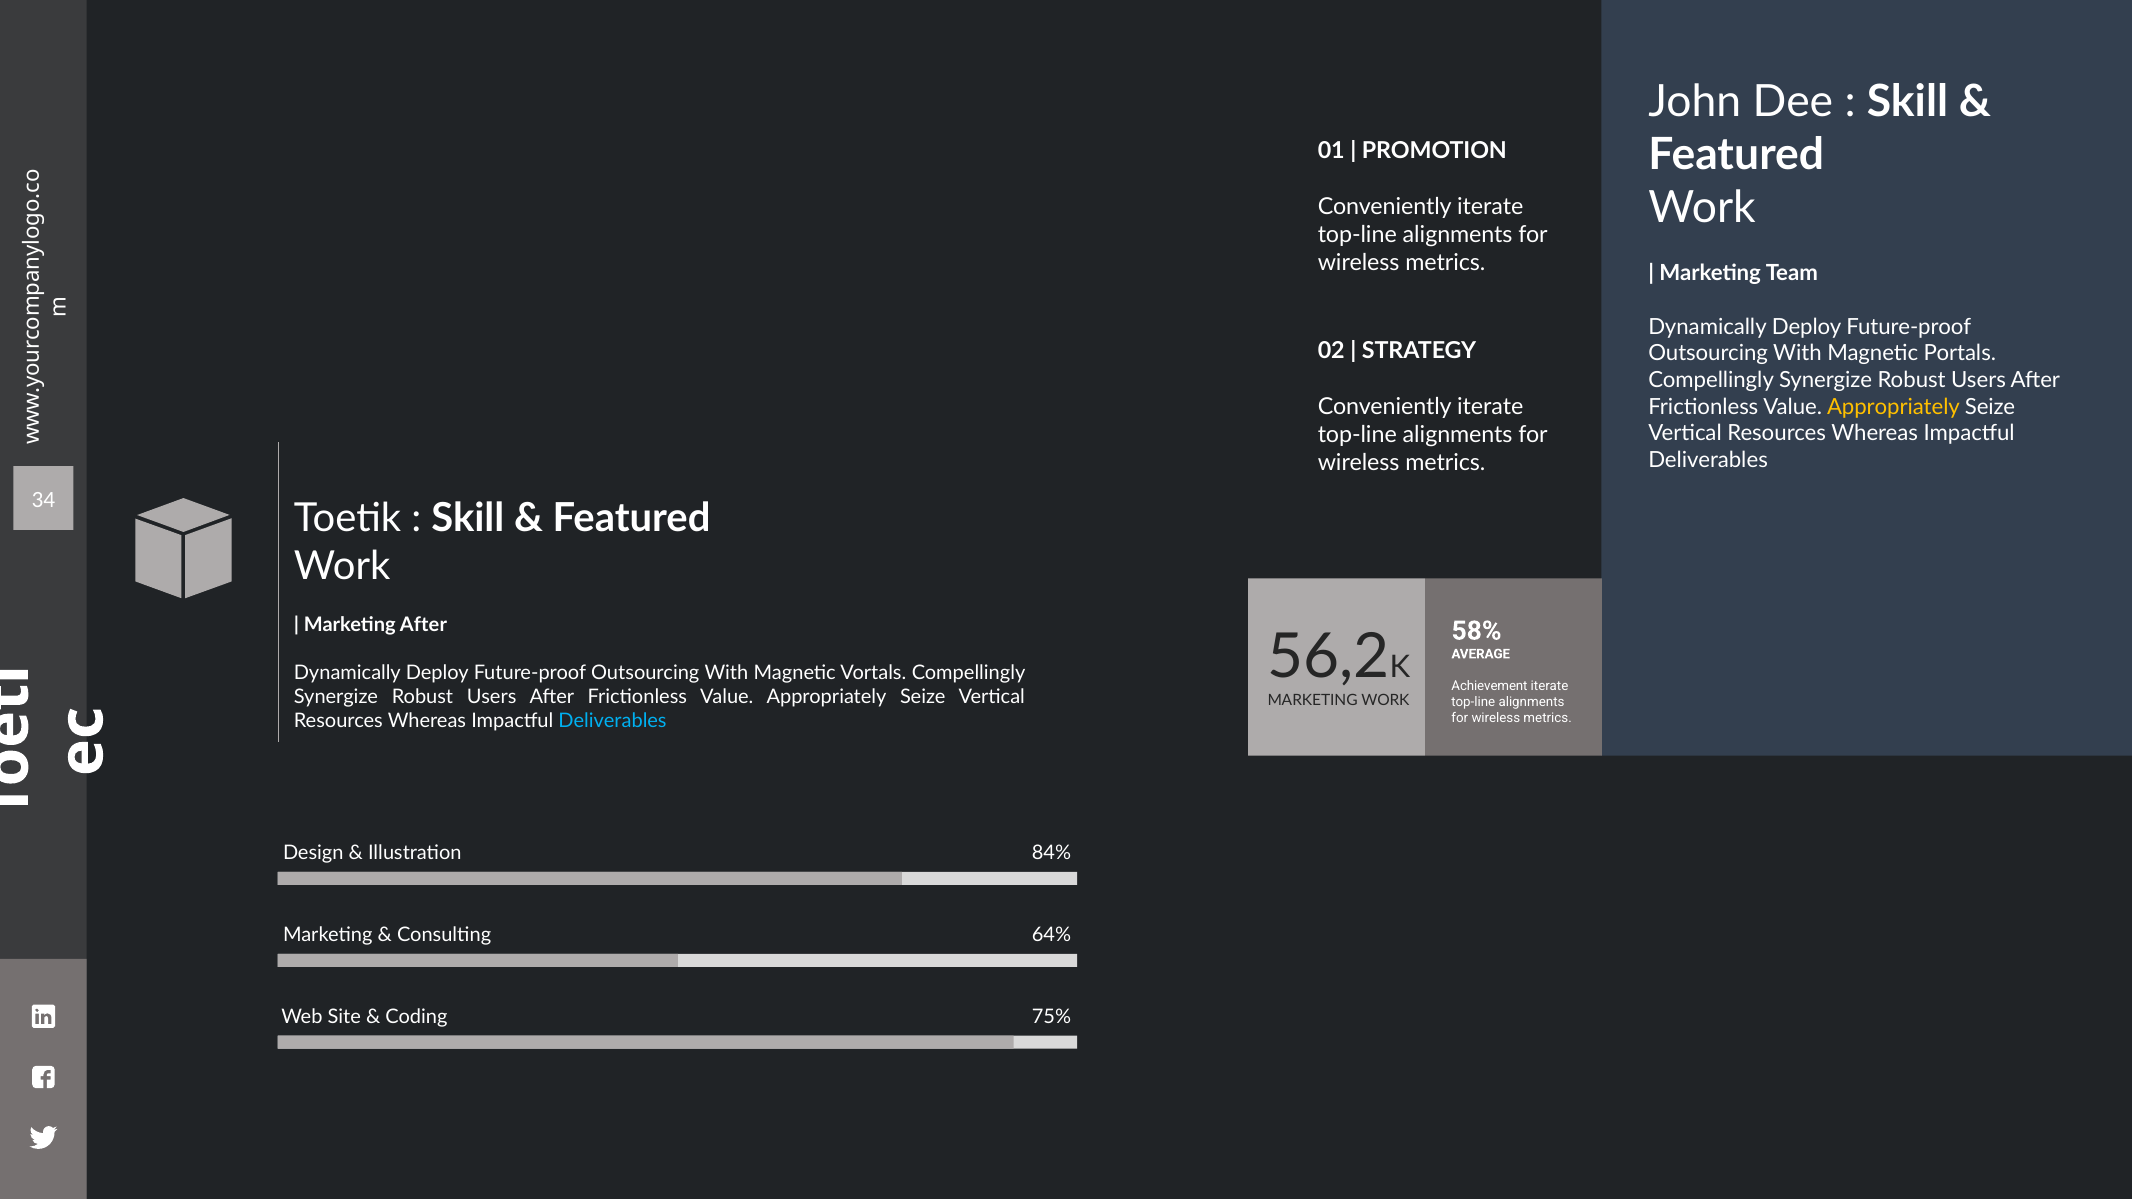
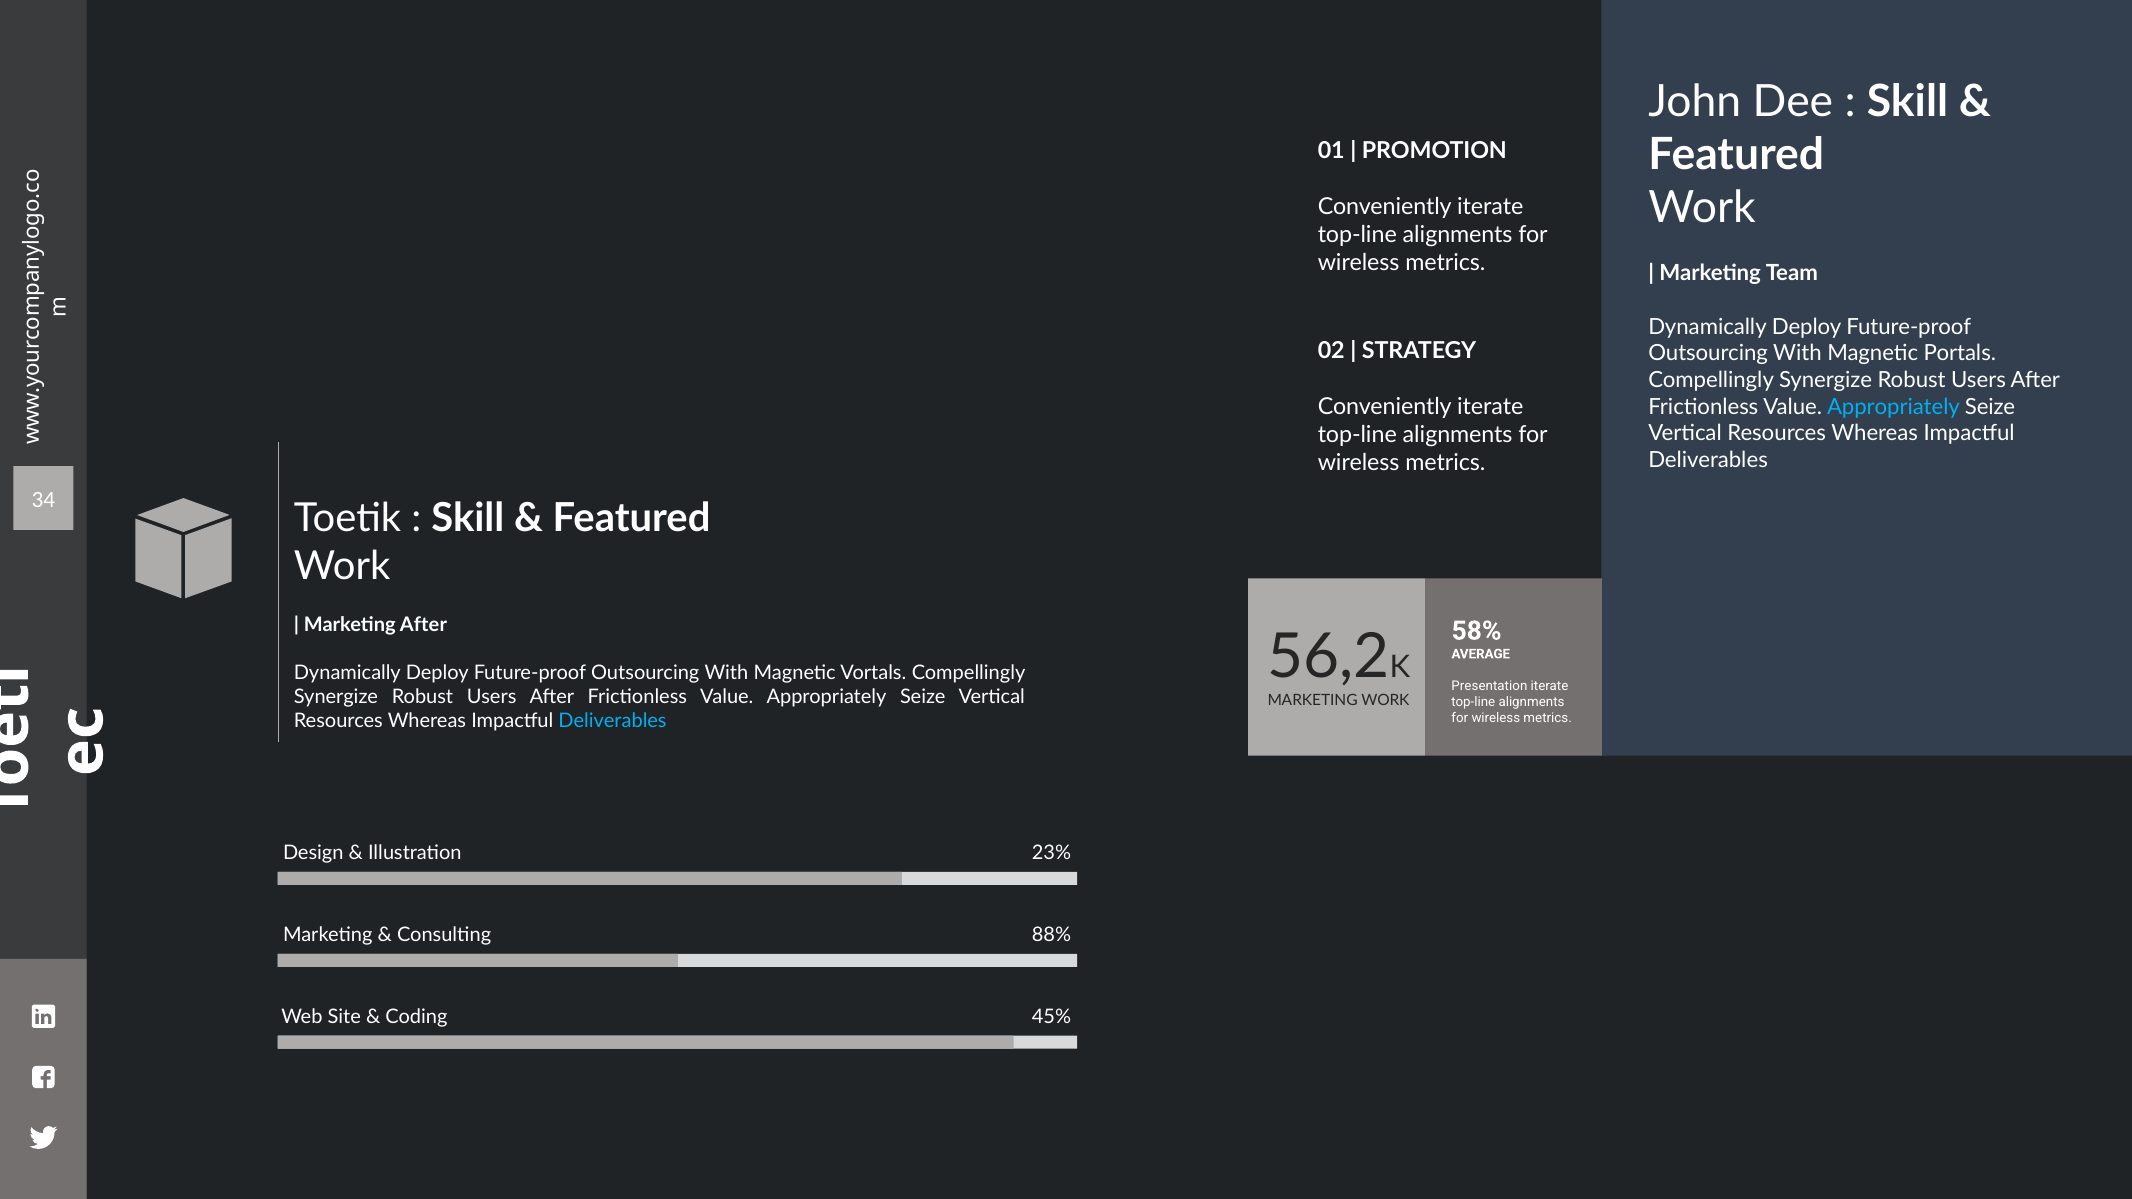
Appropriately colour: yellow -> light blue (1893, 407)
Achievement: Achievement -> Presentation (1489, 686)
84%: 84% -> 23% (1051, 853)
64%: 64% -> 88% (1051, 935)
75%: 75% -> 45% (1051, 1017)
